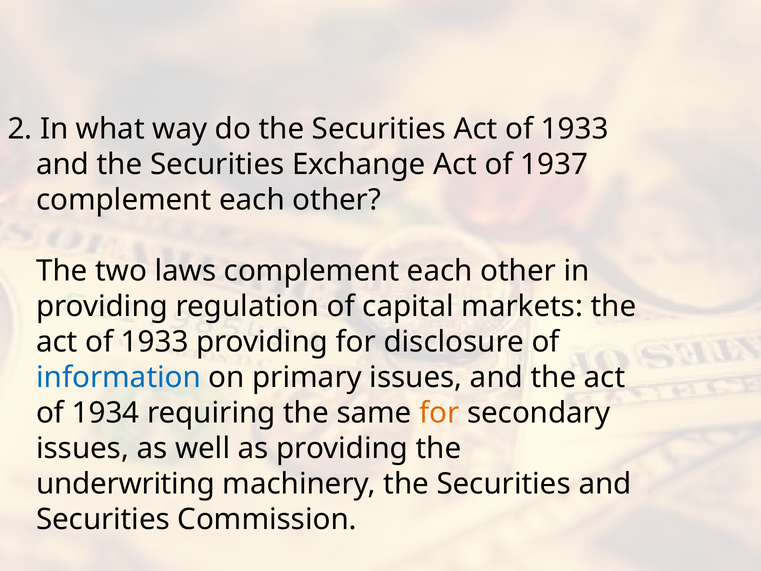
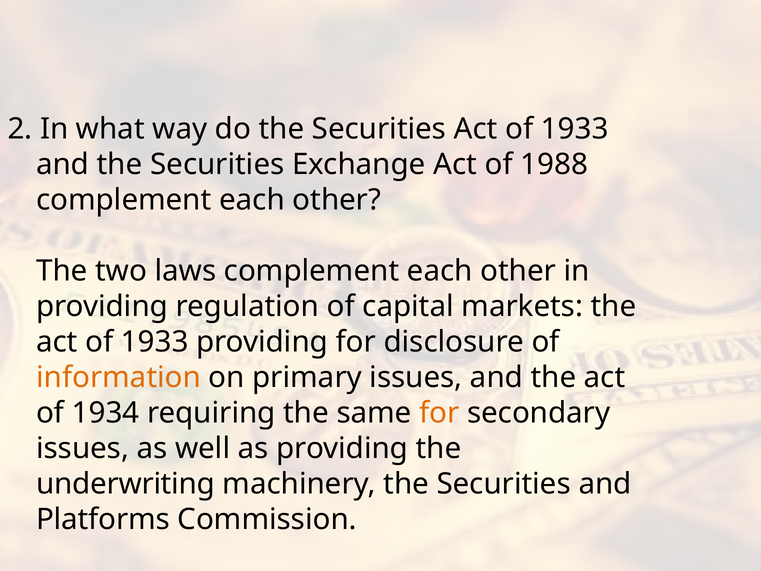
1937: 1937 -> 1988 (554, 165)
information colour: blue -> orange (119, 377)
Securities: Securities -> Platforms (103, 519)
